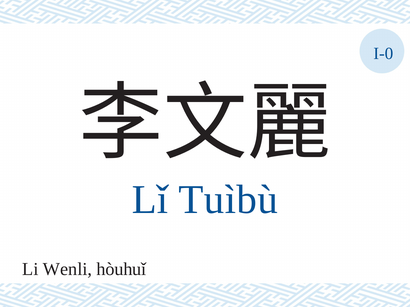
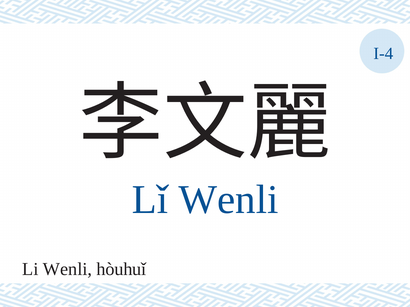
I-0: I-0 -> I-4 (383, 54)
Lǐ Tuìbù: Tuìbù -> Wenli (228, 200)
